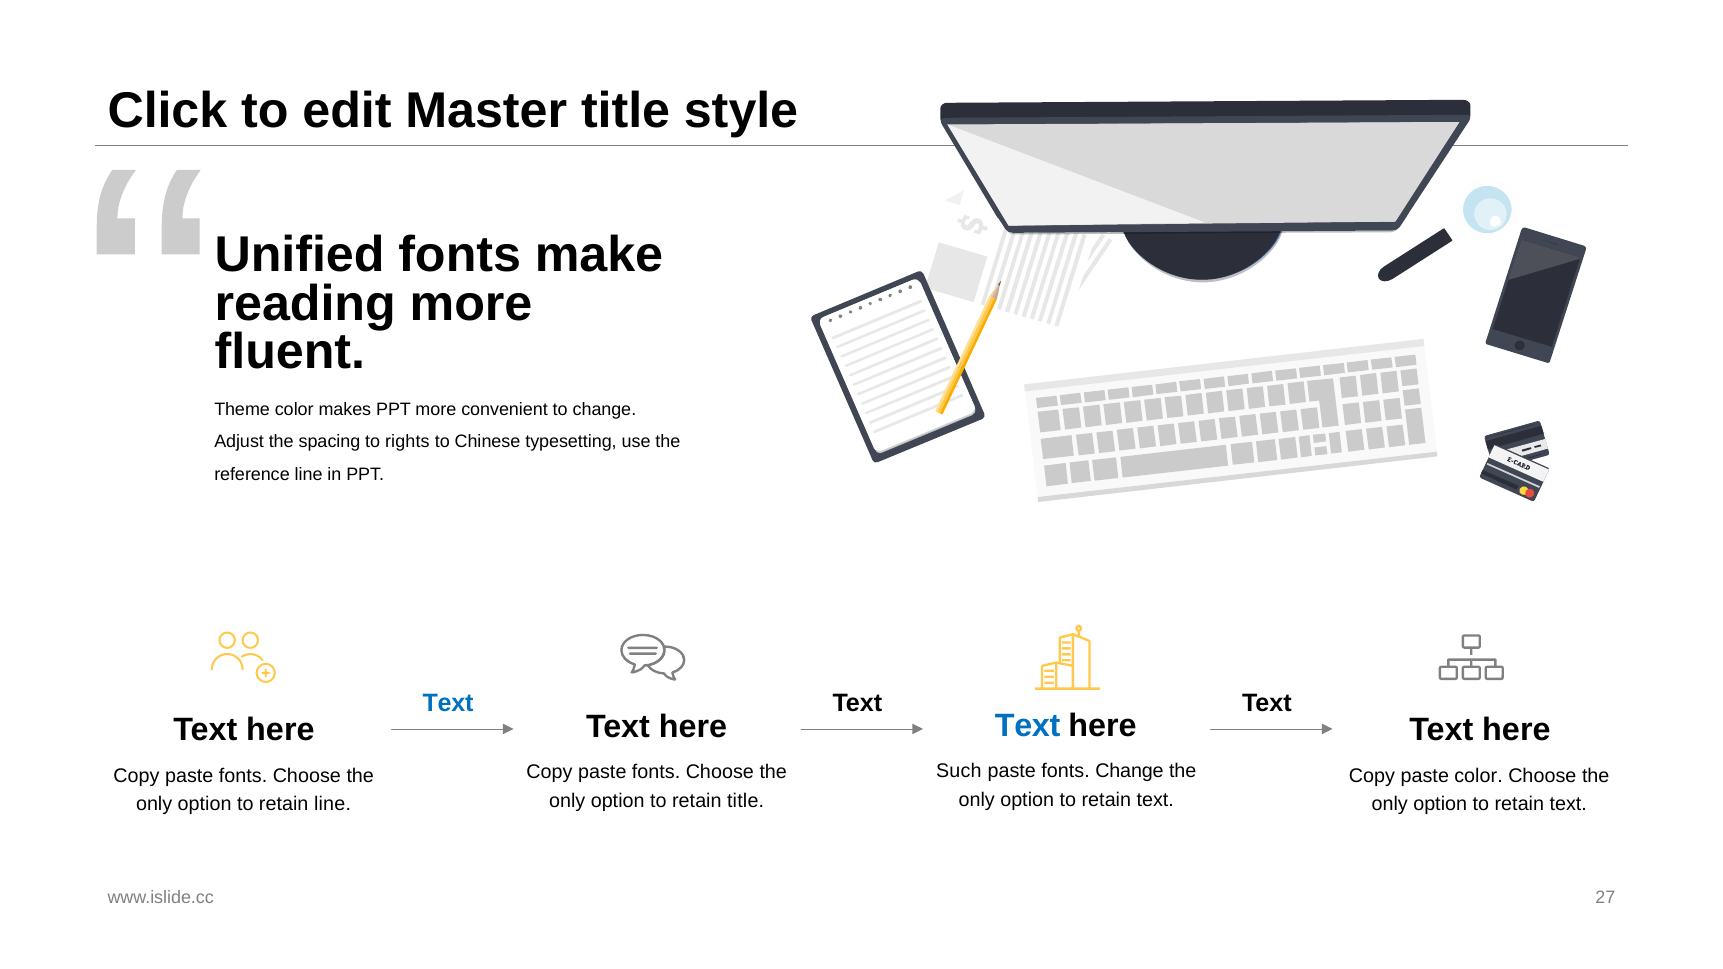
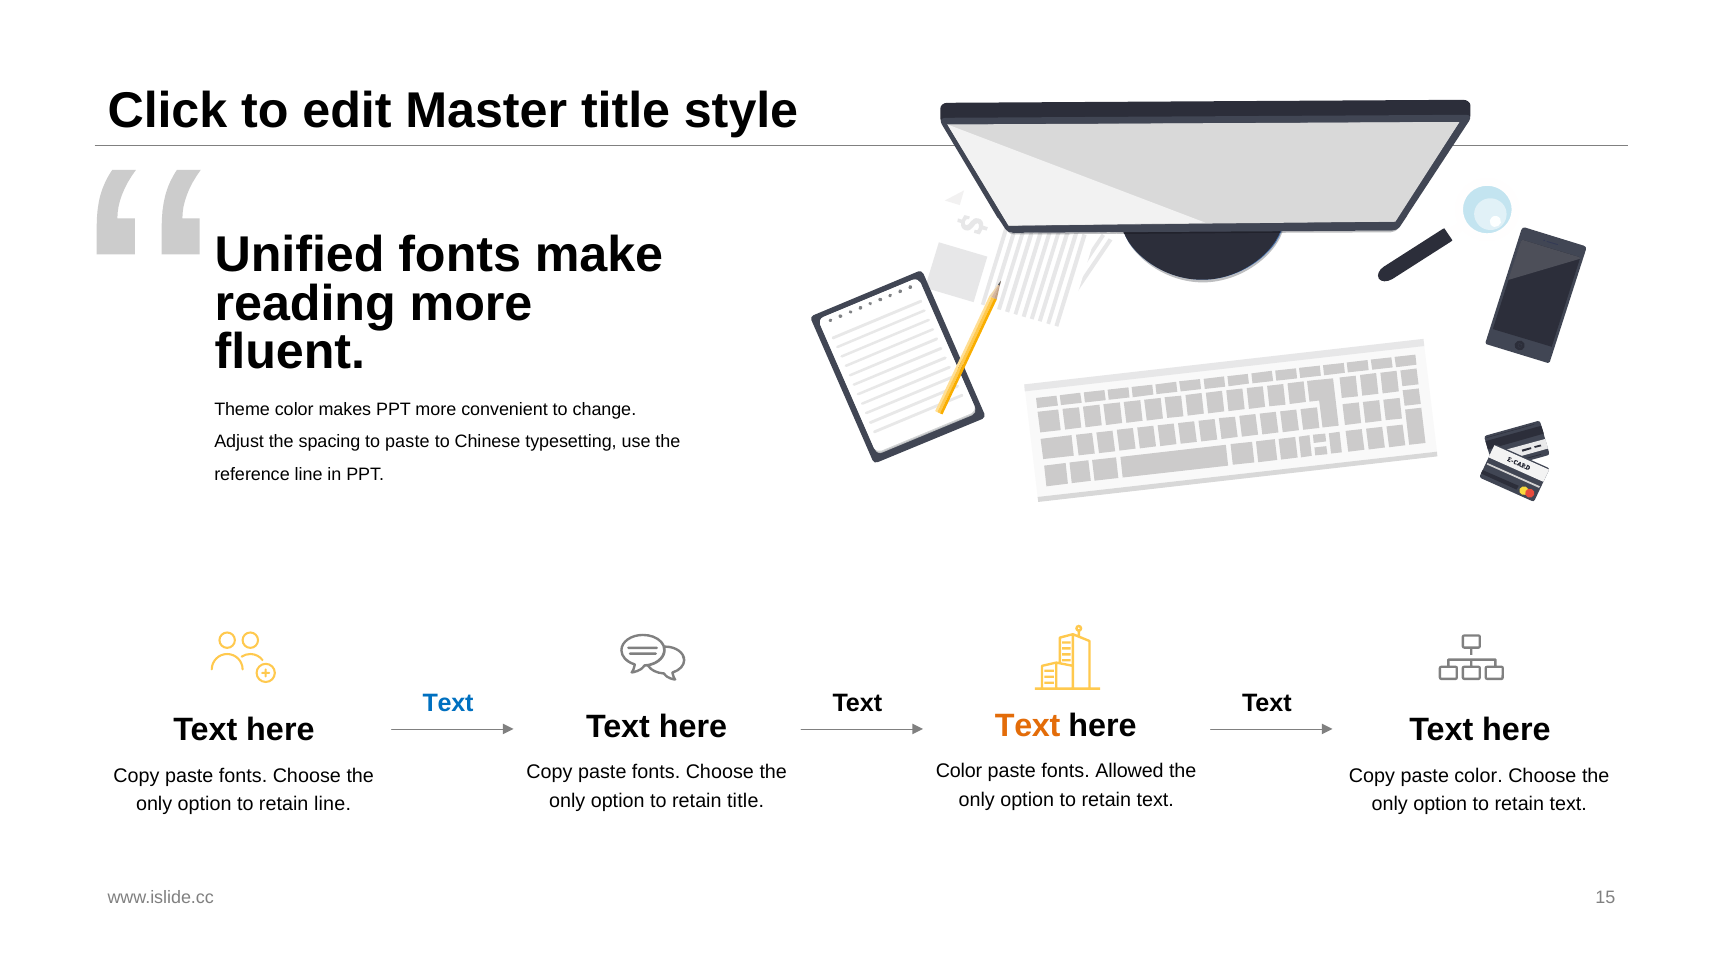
to rights: rights -> paste (407, 442)
Text colour: blue -> orange (1028, 726)
Such: Such -> Color (959, 771)
fonts Change: Change -> Allowed (1129, 771)
27: 27 -> 15 (1605, 898)
